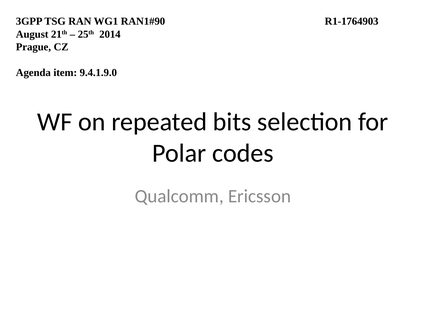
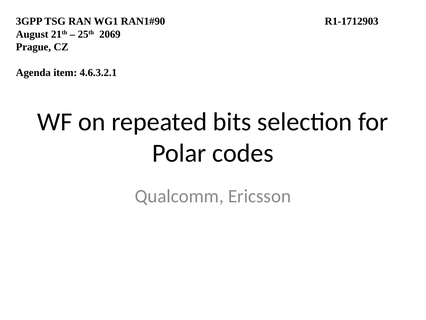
R1-1764903: R1-1764903 -> R1-1712903 (352, 21)
2014: 2014 -> 2069 (110, 34)
9.4.1.9.0: 9.4.1.9.0 -> 4.6.3.2.1 (98, 72)
